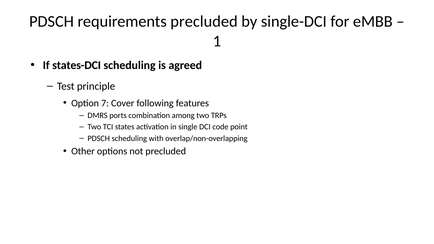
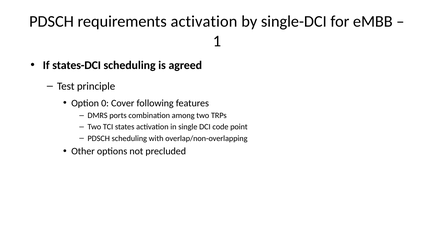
requirements precluded: precluded -> activation (204, 21)
7: 7 -> 0 (105, 103)
